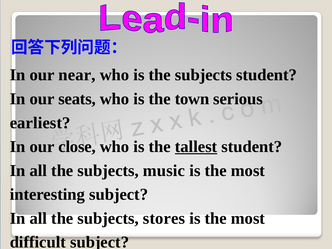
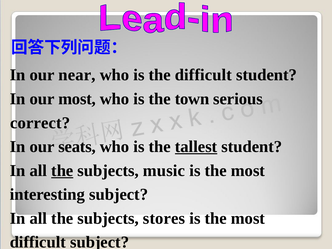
is the subjects: subjects -> difficult (203, 75)
our seats: seats -> most (77, 99)
earliest: earliest -> correct (40, 123)
close: close -> seats (77, 147)
the underline: none -> present (62, 171)
